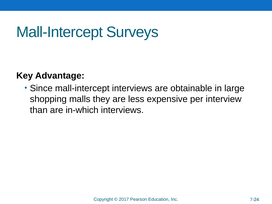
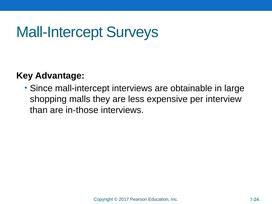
in-which: in-which -> in-those (82, 110)
